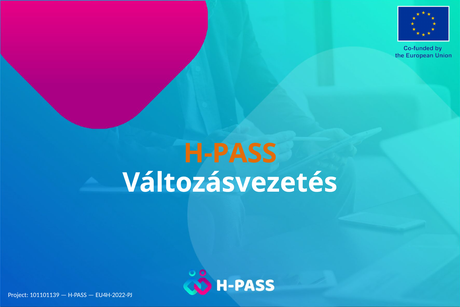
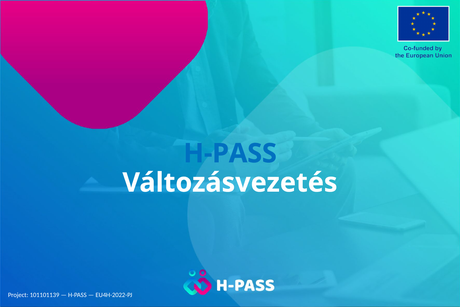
H-PASS colour: orange -> blue (230, 153)
